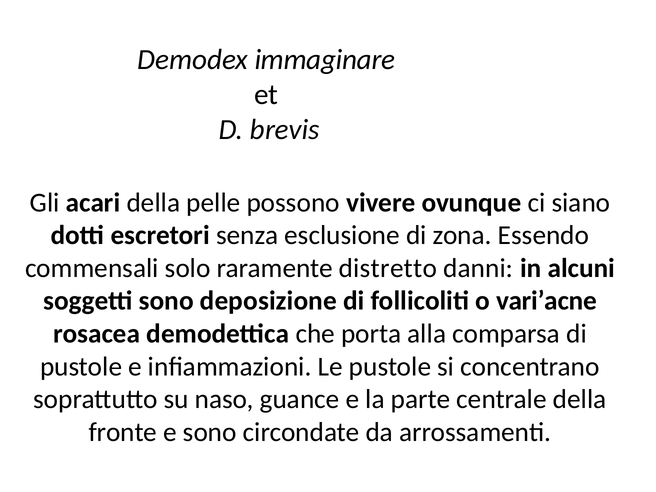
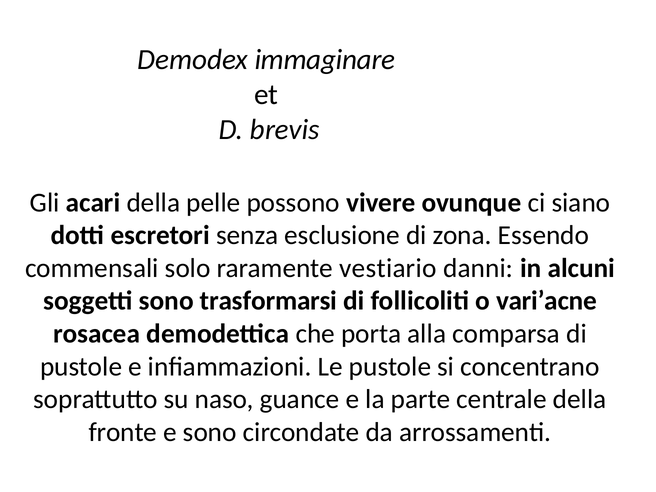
distretto: distretto -> vestiario (388, 268)
deposizione: deposizione -> trasformarsi (269, 301)
